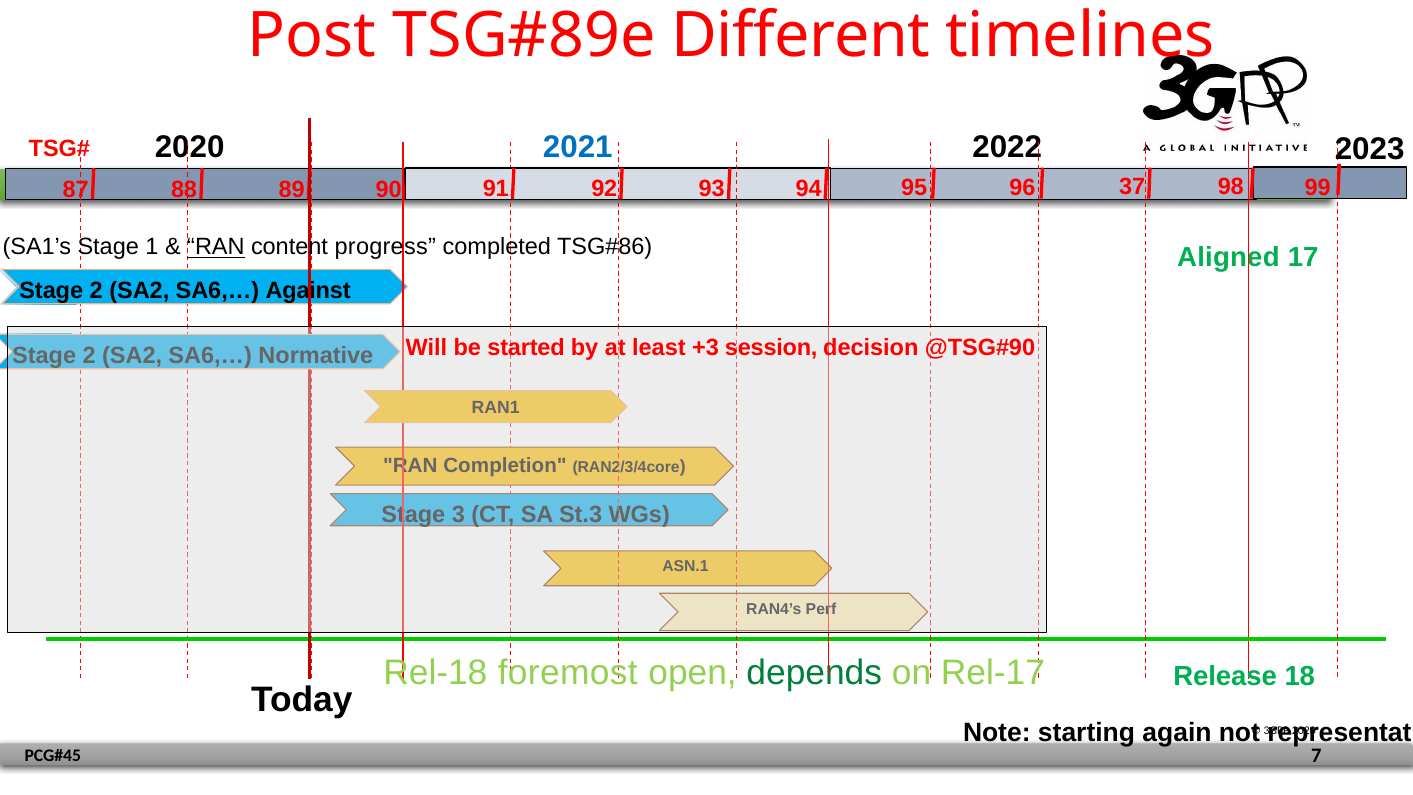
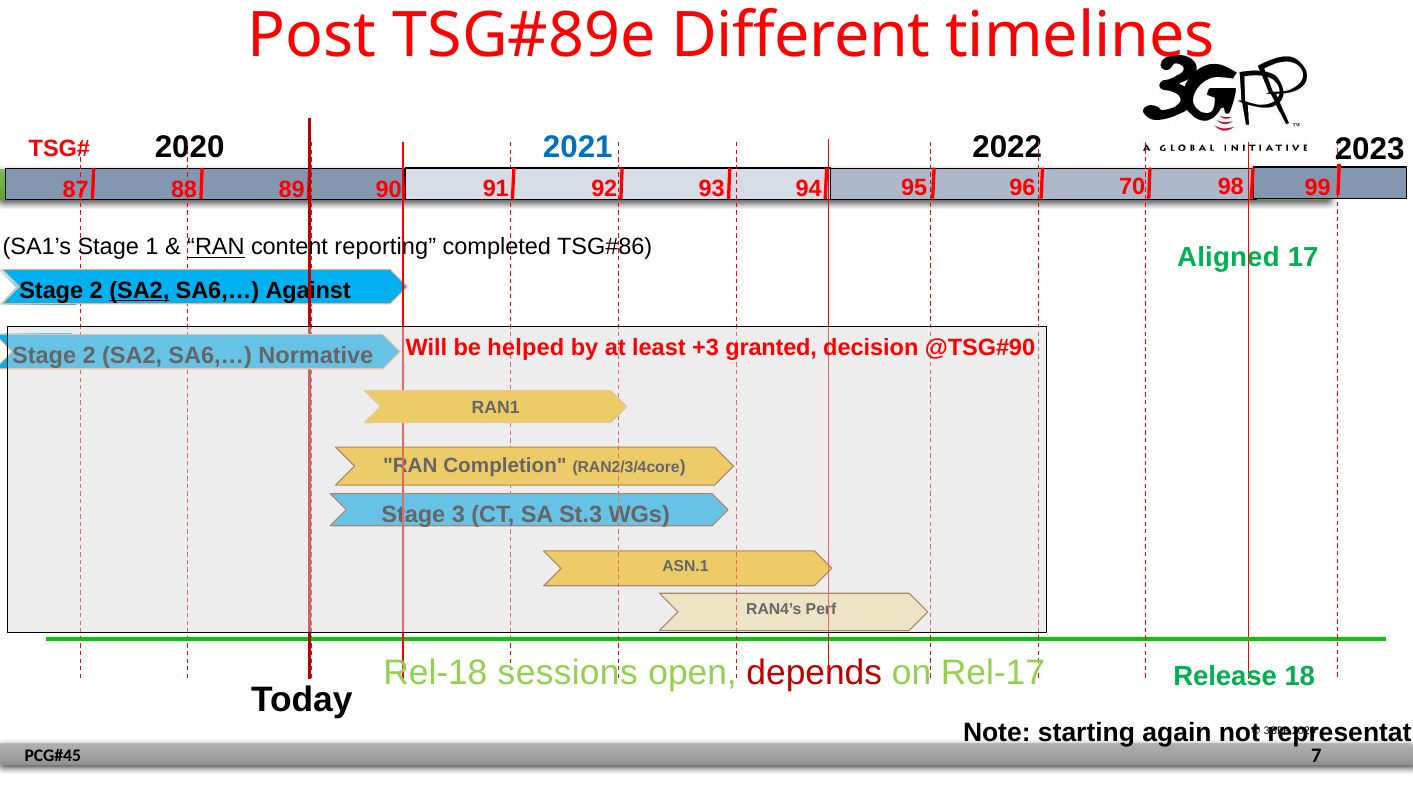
37: 37 -> 70 (1132, 187)
progress: progress -> reporting (385, 247)
SA2 underline: none -> present (139, 290)
started: started -> helped (526, 348)
session: session -> granted (771, 348)
foremost: foremost -> sessions (568, 673)
depends colour: green -> red (814, 673)
